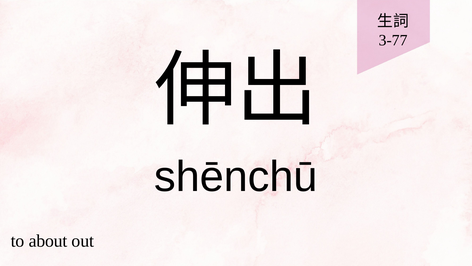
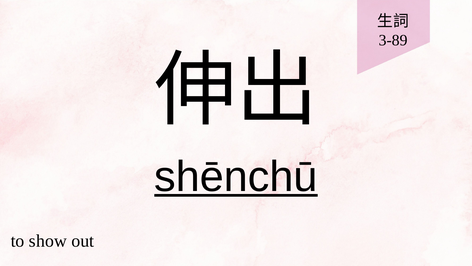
3-77: 3-77 -> 3-89 (393, 40)
shēnchū underline: none -> present (236, 176)
about: about -> show (48, 241)
